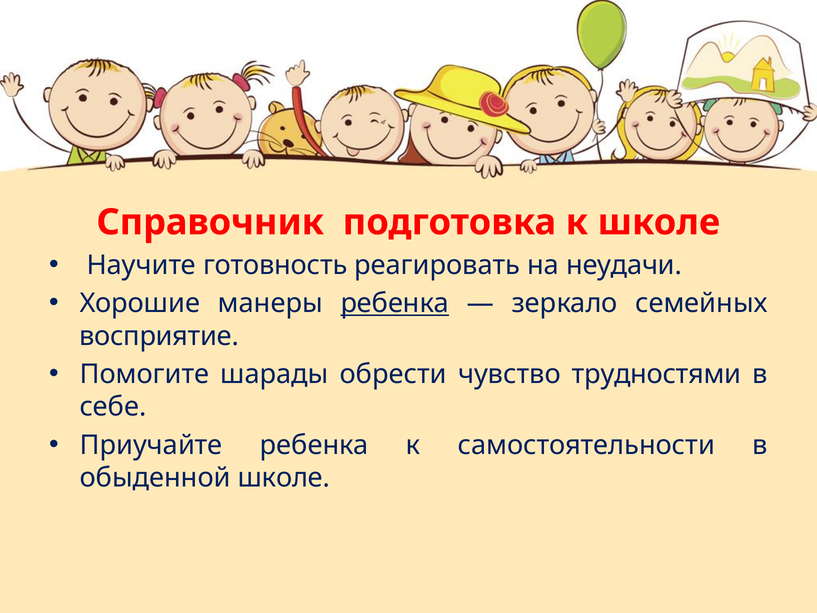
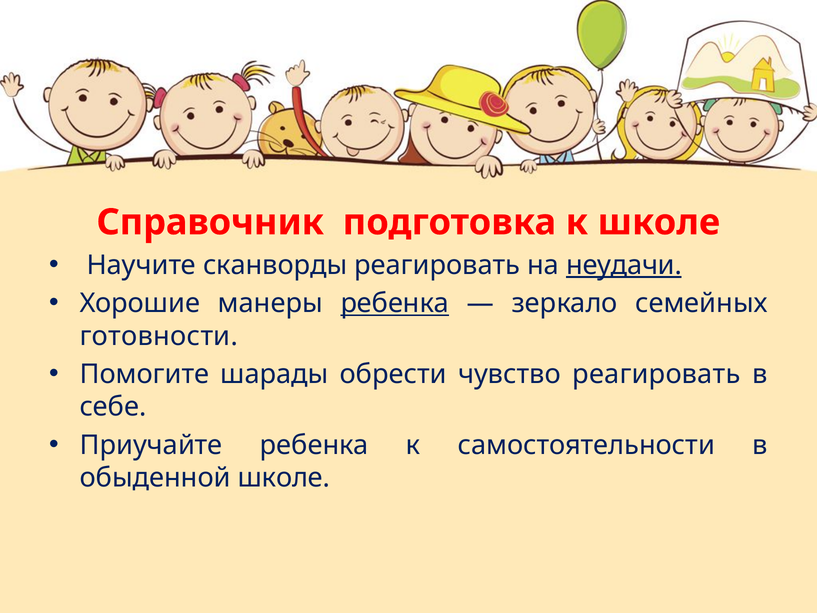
готовность: готовность -> сканворды (275, 265)
неудачи underline: none -> present (624, 265)
восприятие: восприятие -> готовности (159, 336)
чувство трудностями: трудностями -> реагировать (656, 374)
